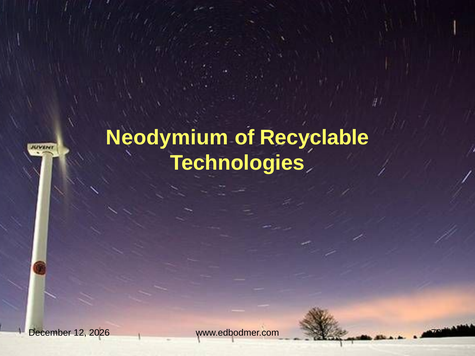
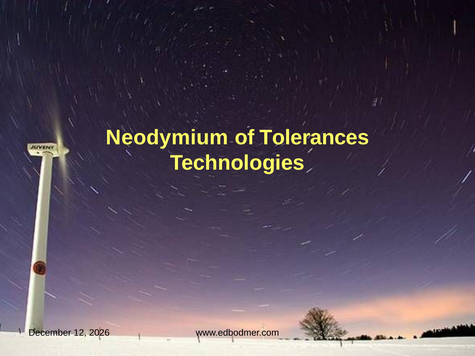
Recyclable: Recyclable -> Tolerances (314, 138)
738: 738 -> 405 (439, 333)
